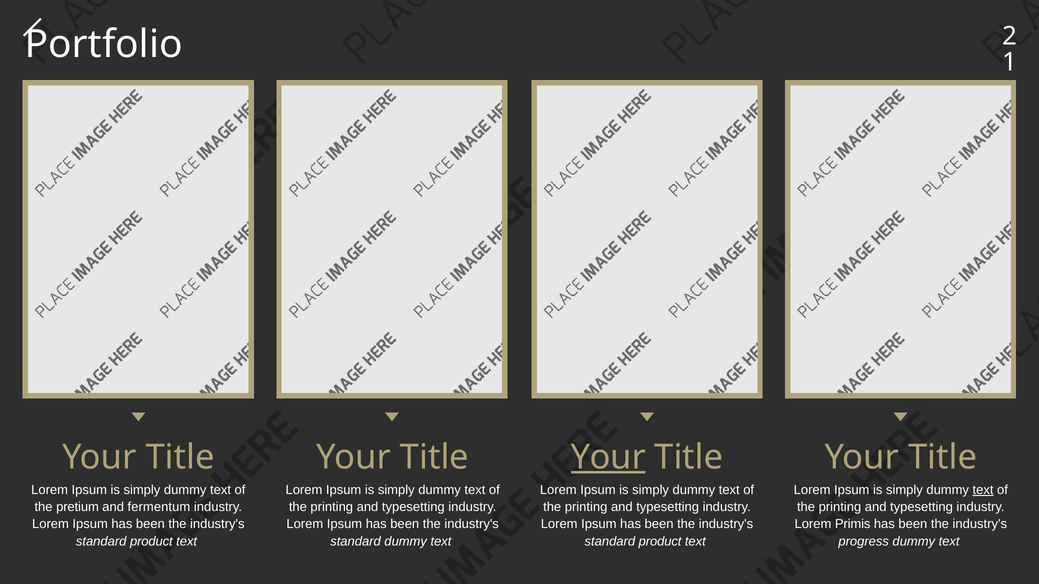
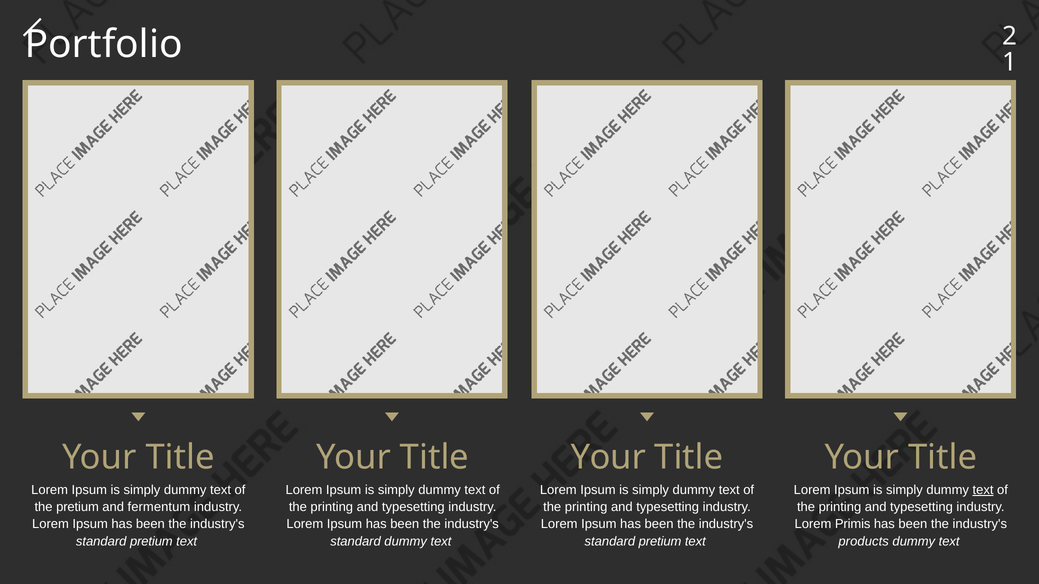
Your underline: present -> none (608, 458)
product: product -> pretium (151, 542)
product: product -> pretium (660, 542)
progress: progress -> products (864, 542)
